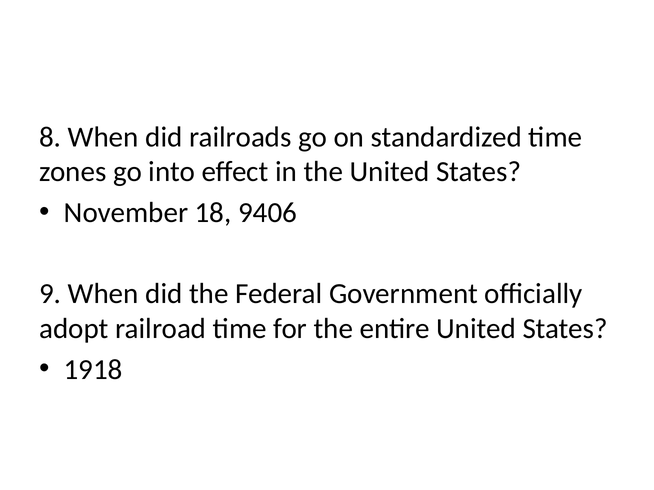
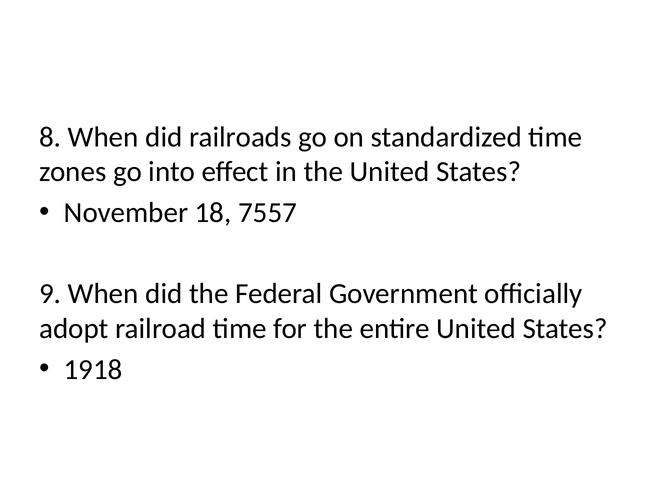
9406: 9406 -> 7557 (267, 213)
